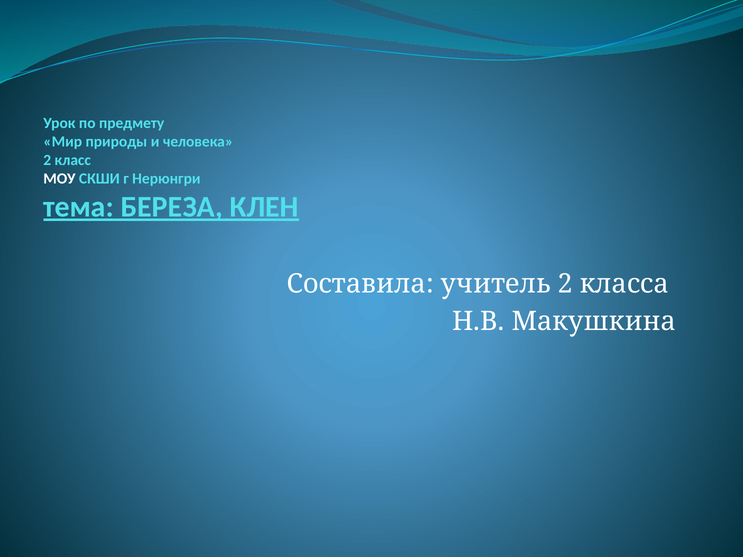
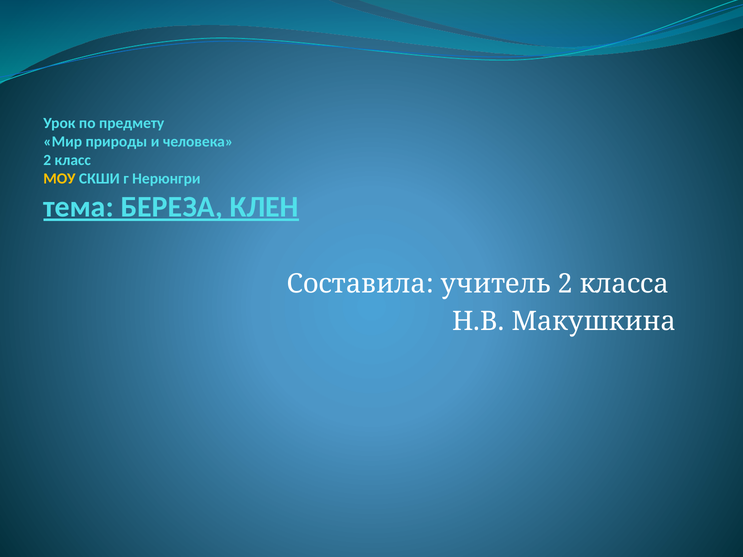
МОУ colour: white -> yellow (59, 179)
